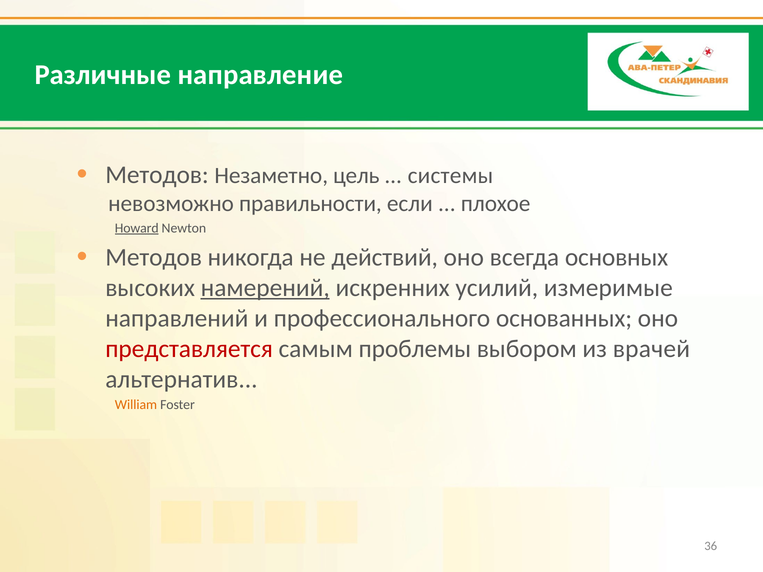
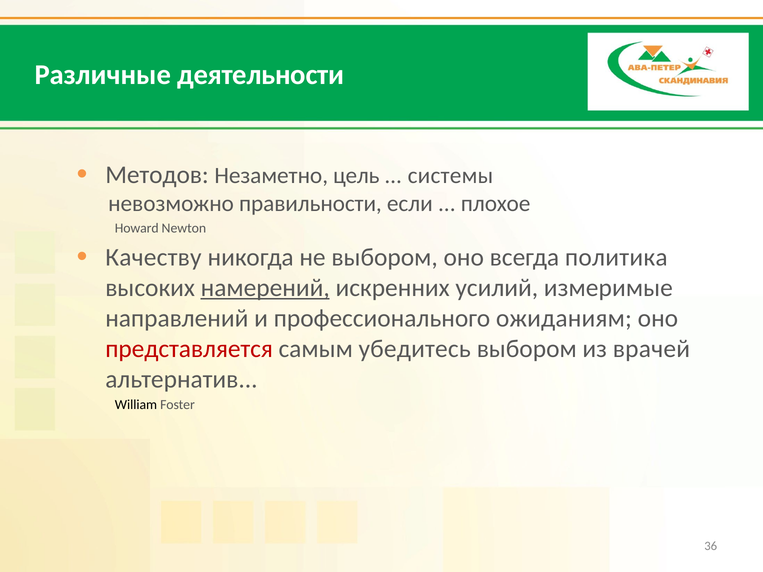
направление: направление -> деятельности (261, 75)
Howard underline: present -> none (137, 228)
Методов: Методов -> Качеству (153, 258)
не действий: действий -> выбором (385, 258)
основных: основных -> политика (616, 258)
основанных: основанных -> ожиданиям (564, 319)
проблемы: проблемы -> убедитесь (415, 349)
William colour: orange -> black (136, 405)
